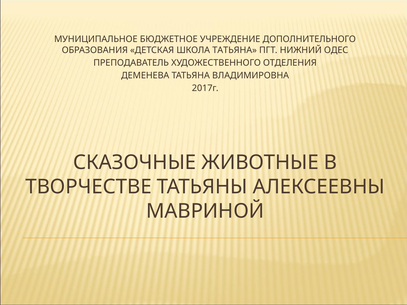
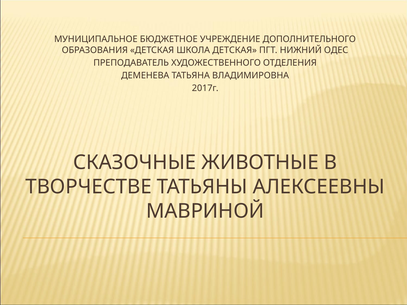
ШКОЛА ТАТЬЯНА: ТАТЬЯНА -> ДЕТСКАЯ (235, 50)
